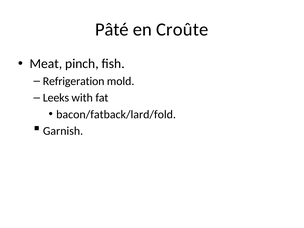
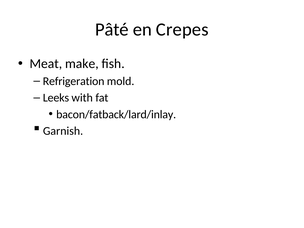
Croûte: Croûte -> Crepes (182, 29)
pinch: pinch -> make (82, 64)
bacon/fatback/lard/fold: bacon/fatback/lard/fold -> bacon/fatback/lard/inlay (116, 114)
